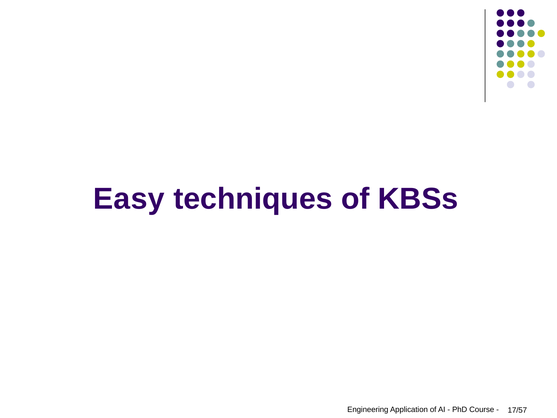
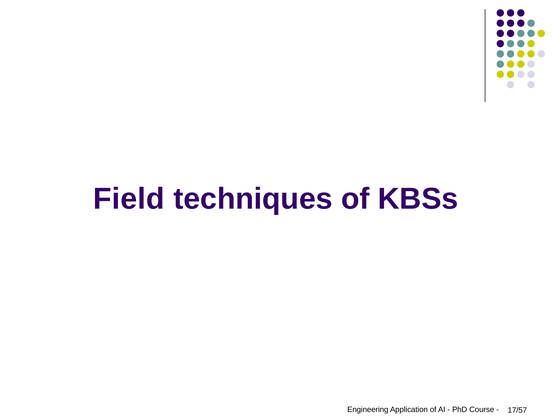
Easy: Easy -> Field (129, 199)
